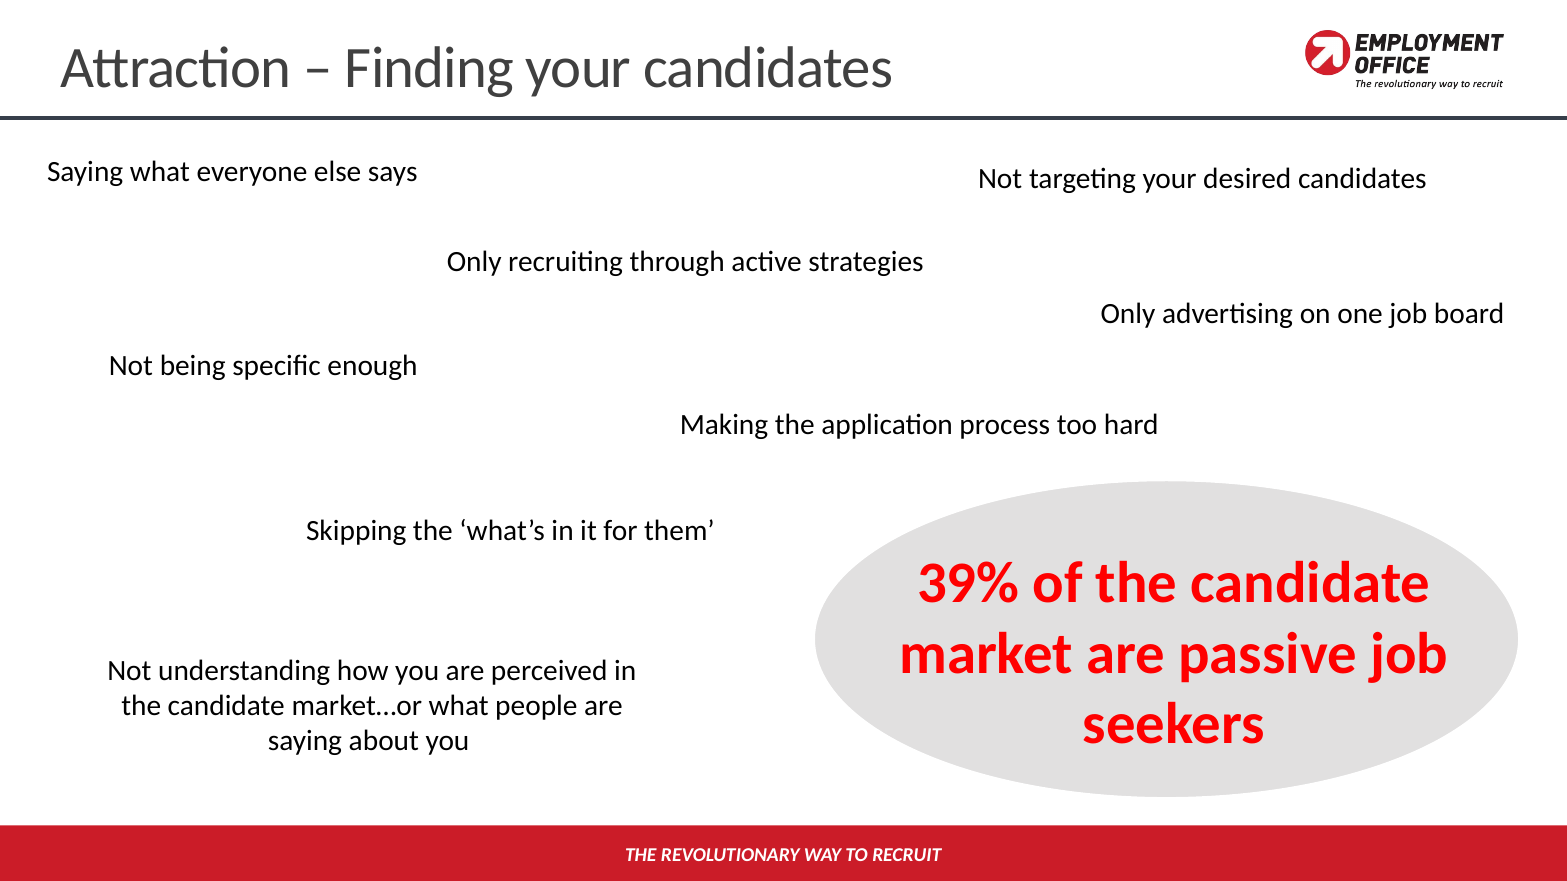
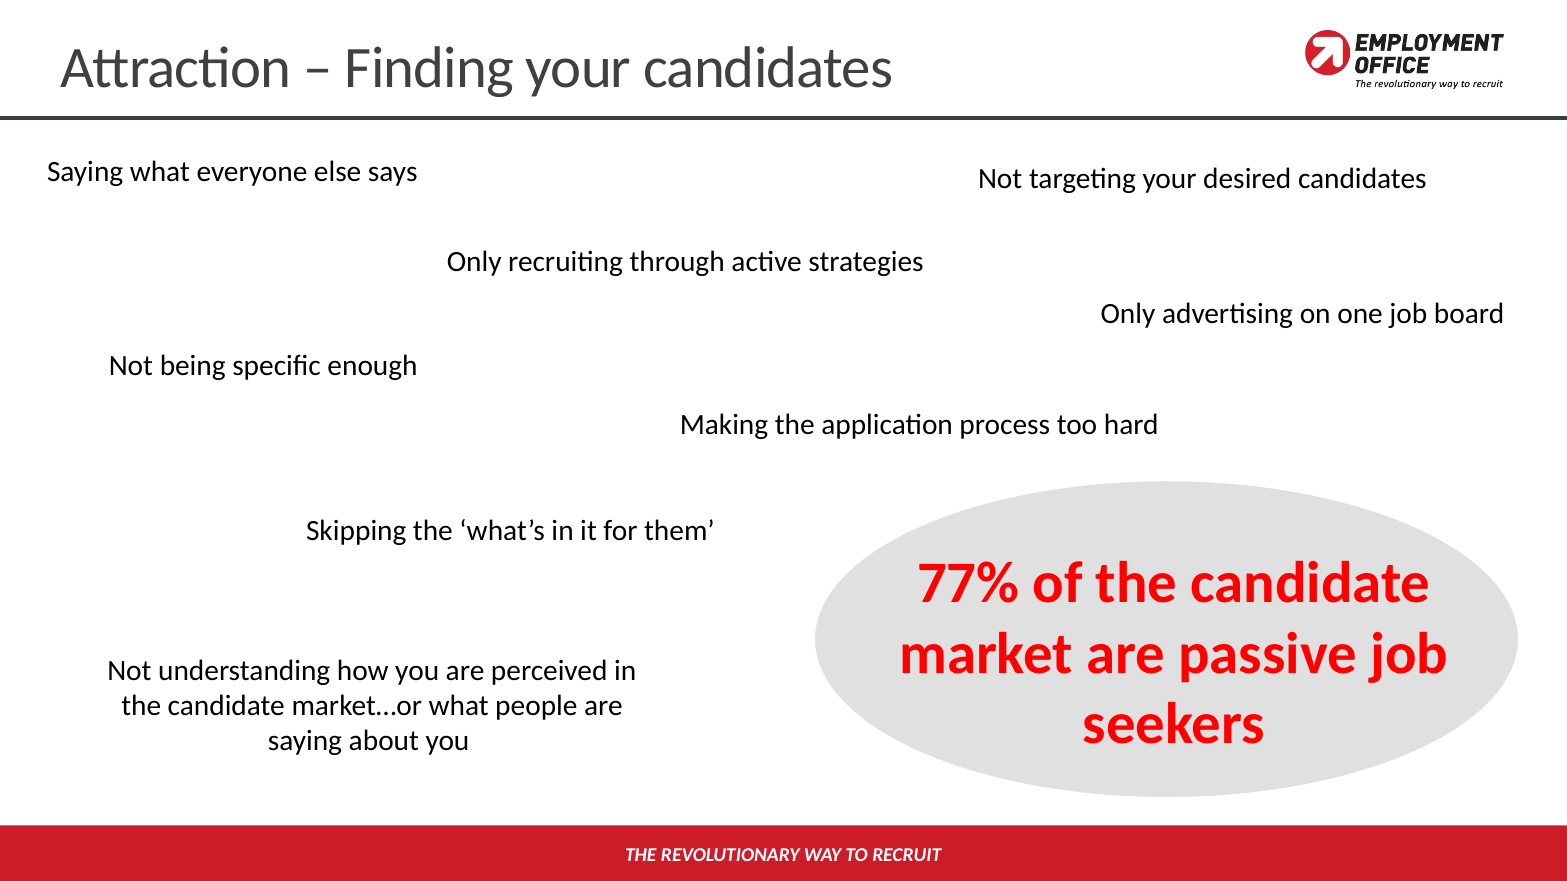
39%: 39% -> 77% (968, 584)
